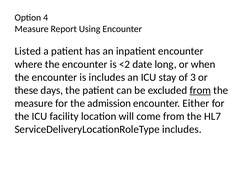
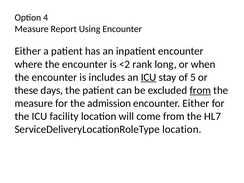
Listed: Listed -> Either (28, 51)
date: date -> rank (142, 64)
ICU underline: none -> present (149, 77)
3: 3 -> 5 (193, 77)
ServiceDeliveryLocationRoleType includes: includes -> location (182, 129)
